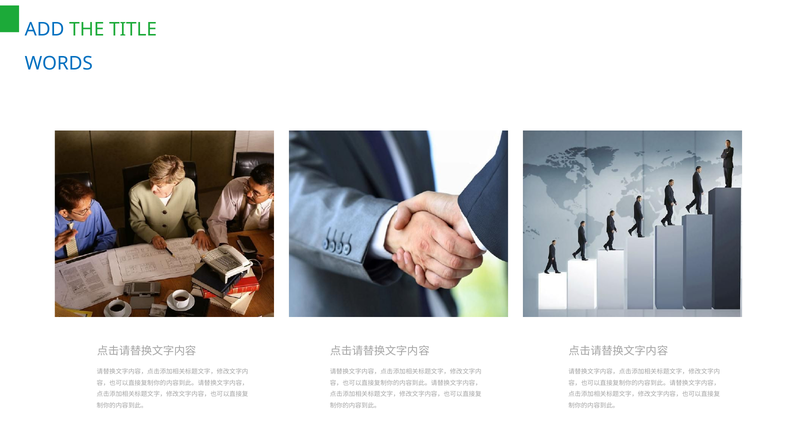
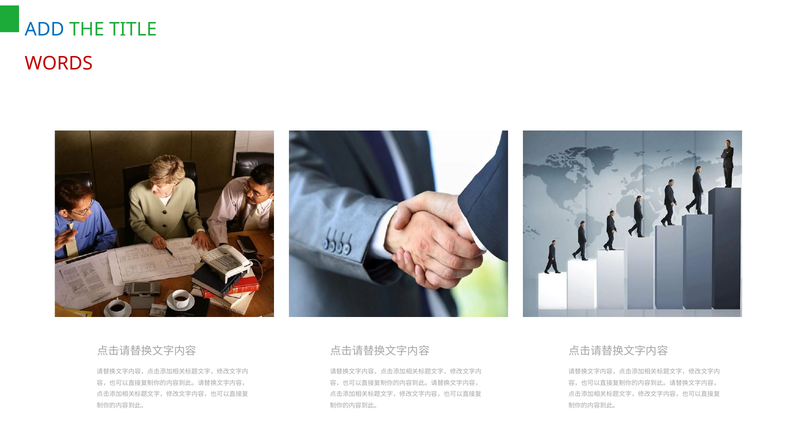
WORDS colour: blue -> red (59, 63)
